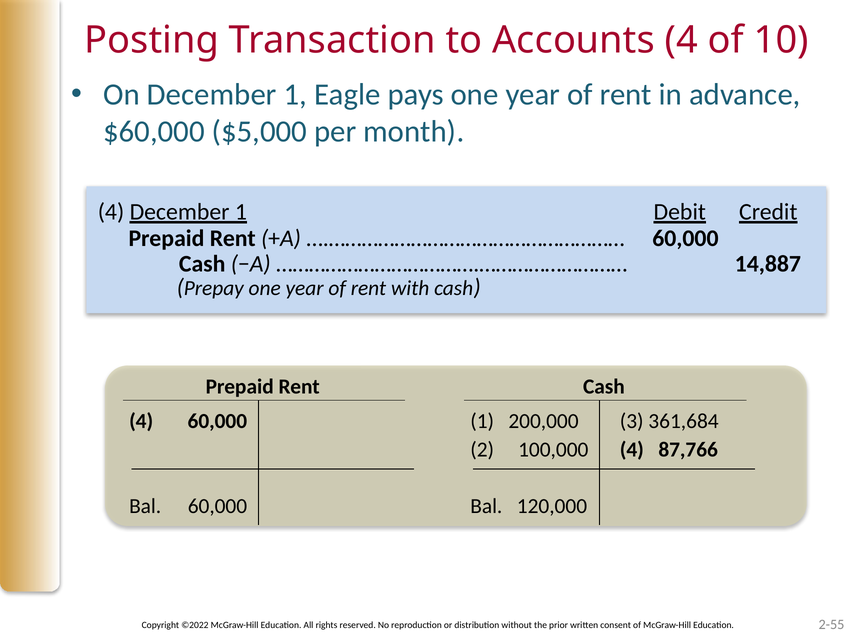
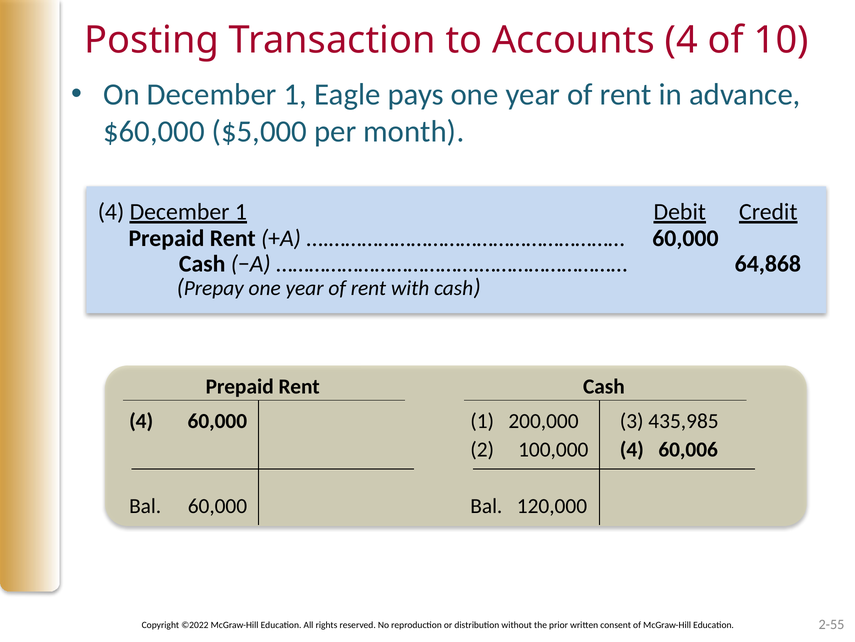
14,887: 14,887 -> 64,868 (768, 264)
361,684: 361,684 -> 435,985 (684, 421)
87,766: 87,766 -> 60,006 (688, 449)
